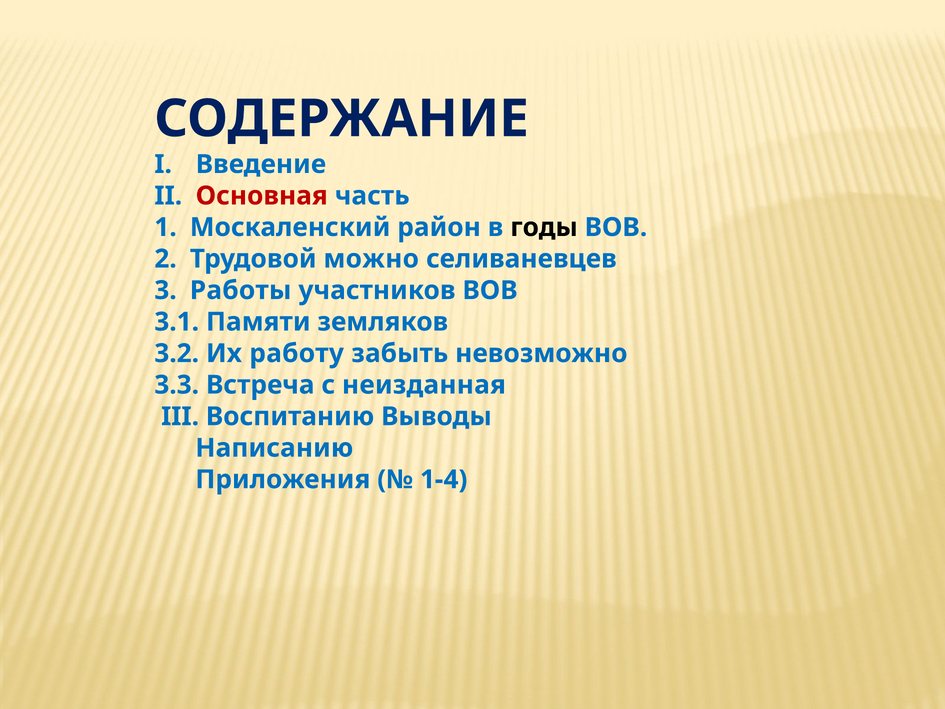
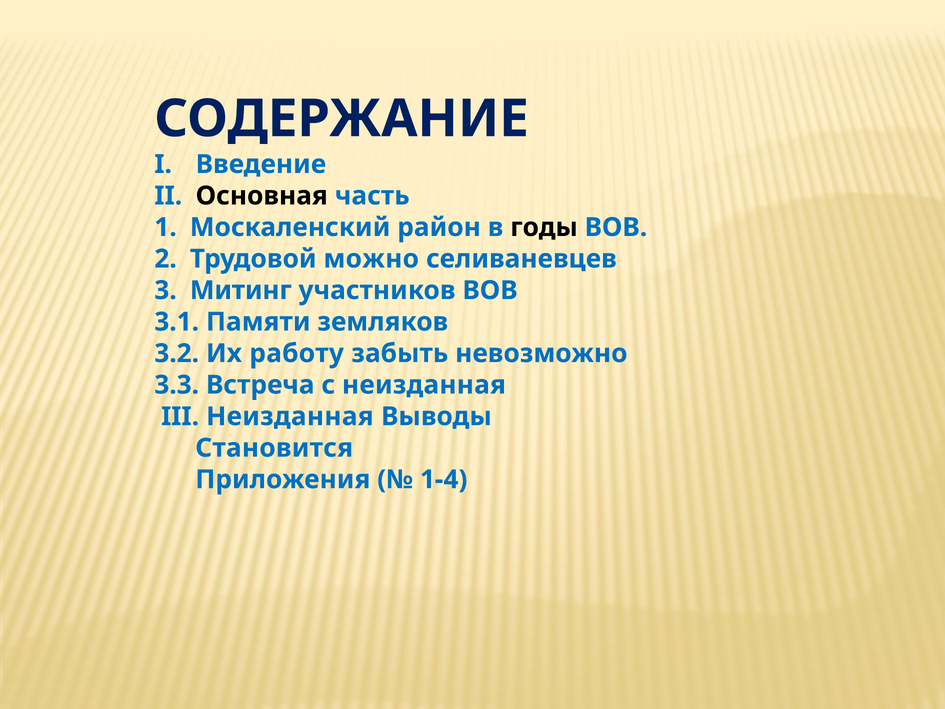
Основная colour: red -> black (262, 196)
Работы: Работы -> Митинг (241, 290)
III Воспитанию: Воспитанию -> Неизданная (290, 416)
Написанию: Написанию -> Становится (274, 448)
